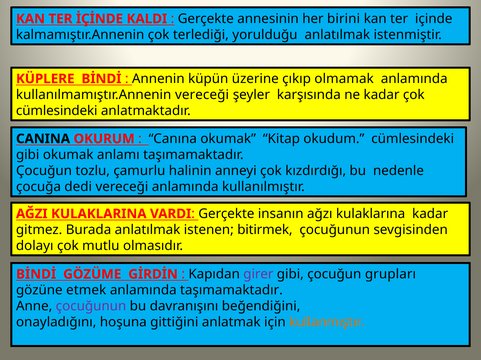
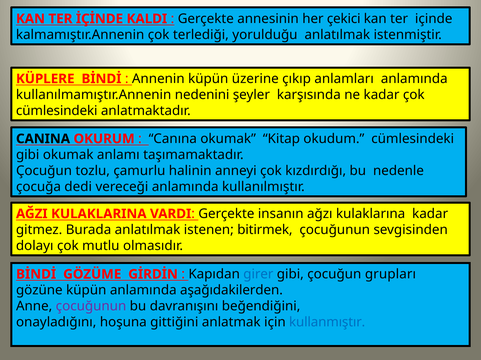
birini: birini -> çekici (344, 19)
olmamak: olmamak -> anlamları (344, 79)
kullanılmamıştır.Annenin vereceği: vereceği -> nedenini (202, 95)
girer colour: purple -> blue (258, 275)
gözüne etmek: etmek -> küpün (86, 291)
anlamında taşımamaktadır: taşımamaktadır -> aşağıdakilerden (231, 291)
kullanmıştır colour: orange -> blue (327, 323)
